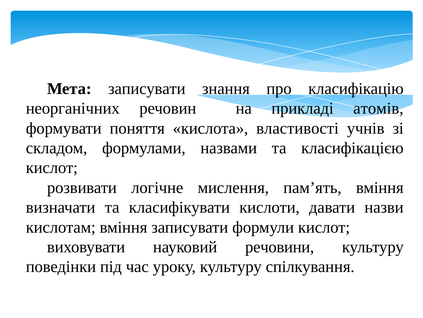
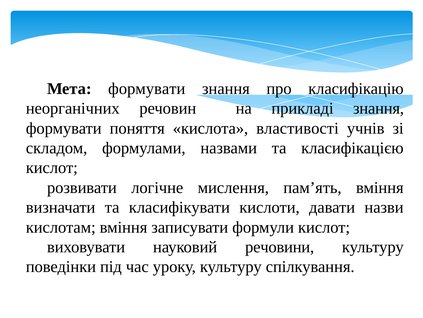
Мета записувати: записувати -> формувати (147, 88)
прикладі атомів: атомів -> знання (379, 108)
